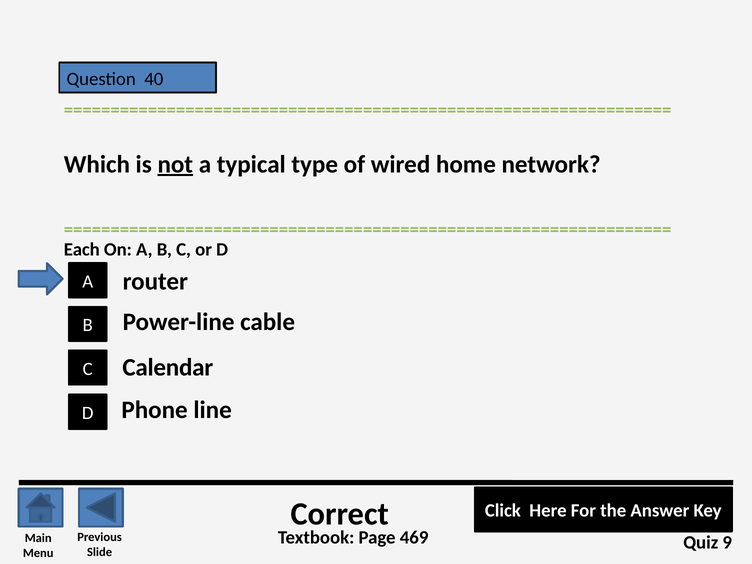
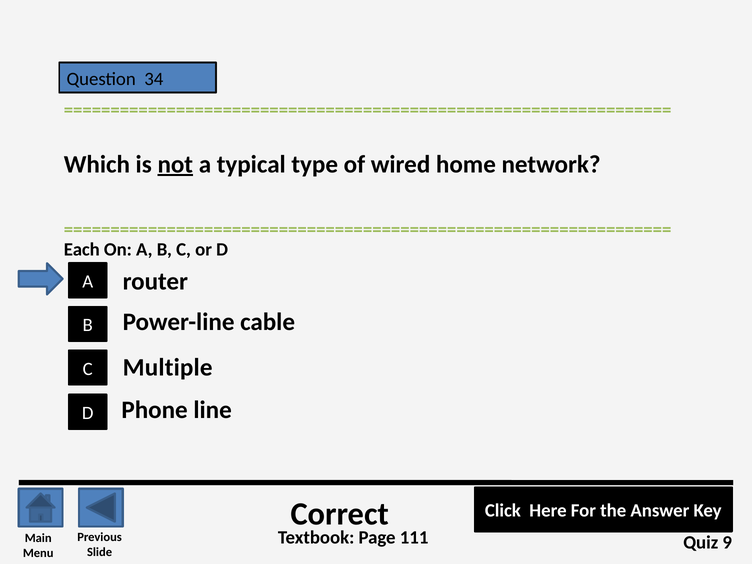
40: 40 -> 34 (154, 79)
Calendar: Calendar -> Multiple (168, 368)
469: 469 -> 111 (414, 538)
